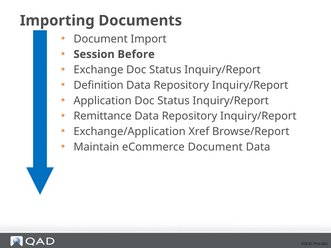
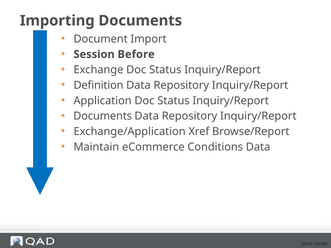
Remittance: Remittance -> Documents (103, 116)
eCommerce Document: Document -> Conditions (215, 147)
